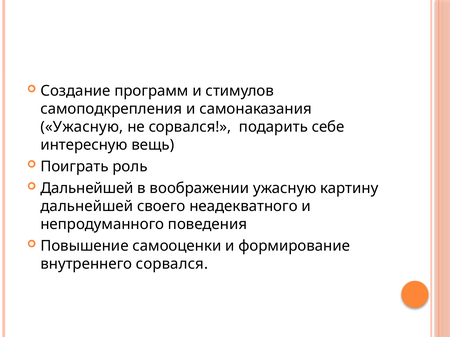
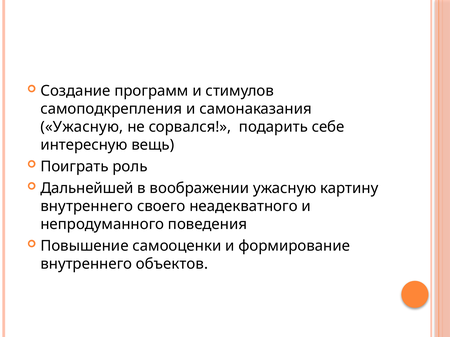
дальнейшей: дальнейшей -> внутреннего (87, 207)
внутреннего сорвался: сорвался -> объектов (172, 264)
